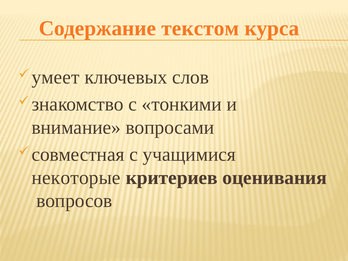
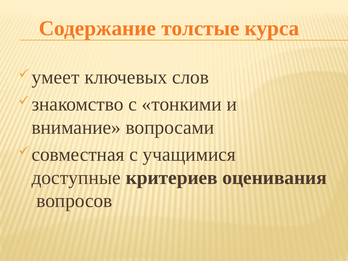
текстом: текстом -> толстые (200, 28)
некоторые: некоторые -> доступные (76, 178)
